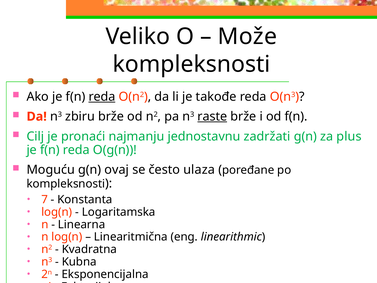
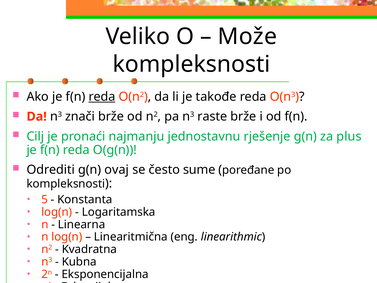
zbiru: zbiru -> znači (80, 116)
raste underline: present -> none (212, 116)
zadržati: zadržati -> rješenje (267, 136)
Moguću: Moguću -> Odrediti (51, 170)
ulaza: ulaza -> sume (199, 170)
7: 7 -> 5 (45, 199)
